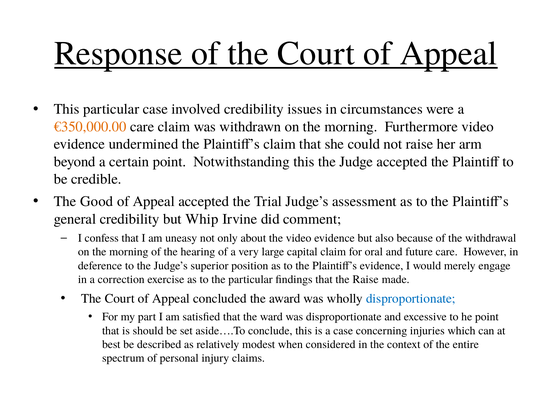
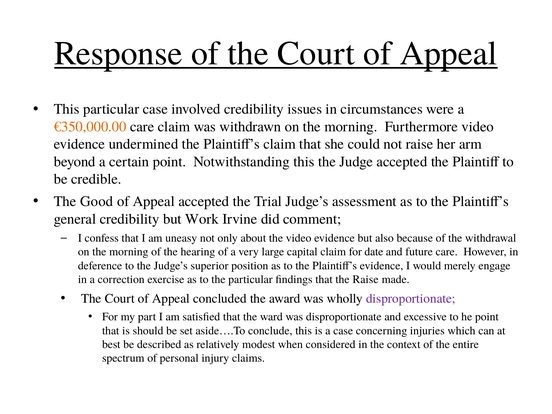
Whip: Whip -> Work (202, 219)
oral: oral -> date (374, 252)
disproportionate colour: blue -> purple (411, 298)
